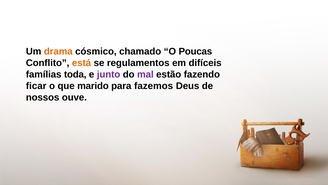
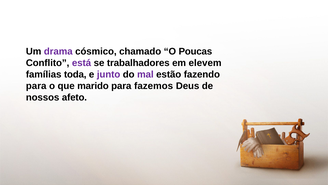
drama colour: orange -> purple (58, 51)
está colour: orange -> purple (82, 63)
regulamentos: regulamentos -> trabalhadores (138, 63)
difíceis: difíceis -> elevem (205, 63)
ficar: ficar -> para (36, 86)
ouve: ouve -> afeto (74, 97)
